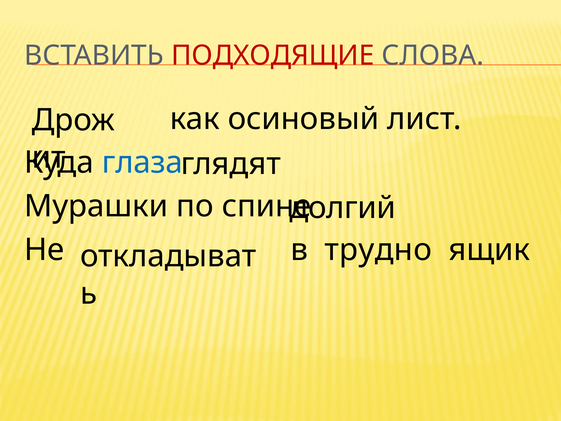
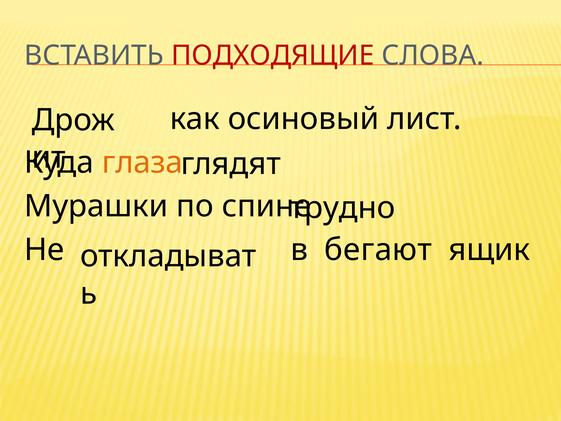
глаза colour: blue -> orange (142, 163)
долгий: долгий -> трудно (343, 208)
трудно: трудно -> бегают (378, 250)
